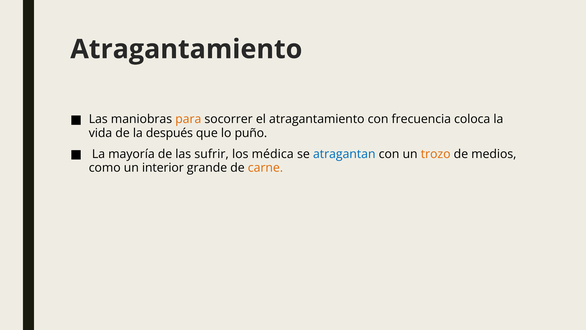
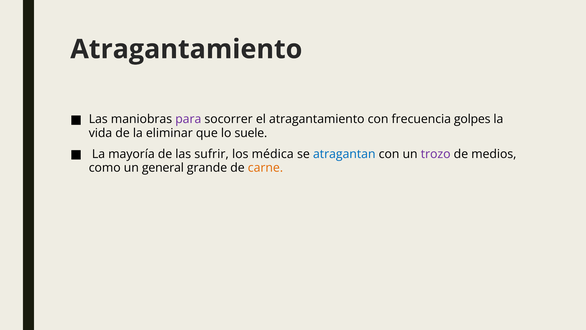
para colour: orange -> purple (188, 119)
coloca: coloca -> golpes (472, 119)
después: después -> eliminar (169, 133)
puño: puño -> suele (251, 133)
trozo colour: orange -> purple (436, 154)
interior: interior -> general (163, 168)
